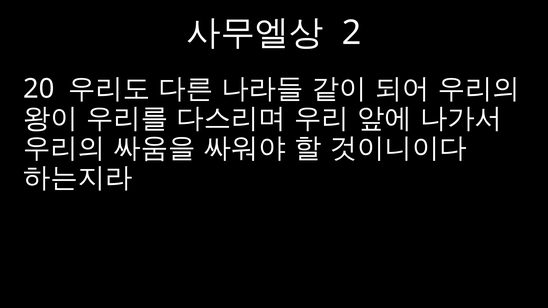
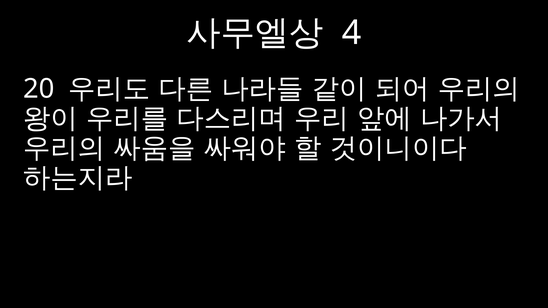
2: 2 -> 4 (352, 33)
